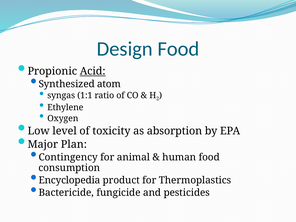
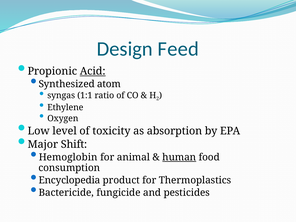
Design Food: Food -> Feed (178, 49)
Plan: Plan -> Shift (74, 144)
Contingency: Contingency -> Hemoglobin (68, 157)
human underline: none -> present (179, 157)
